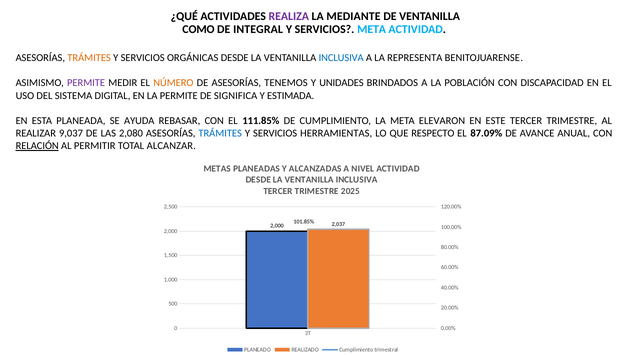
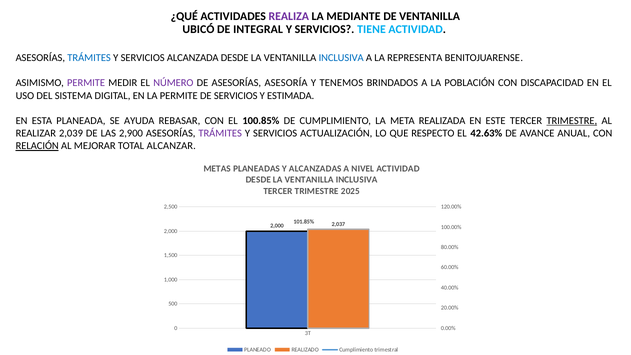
COMO: COMO -> UBICÓ (198, 29)
SERVICIOS META: META -> TIENE (371, 29)
TRÁMITES colour: orange -> blue (89, 58)
ORGÁNICAS: ORGÁNICAS -> ALCANZADA (193, 58)
NÚMERO colour: orange -> purple (173, 83)
TENEMOS: TENEMOS -> ASESORÍA (286, 83)
UNIDADES: UNIDADES -> TENEMOS (341, 83)
DE SIGNIFICA: SIGNIFICA -> SERVICIOS (236, 96)
111.85%: 111.85% -> 100.85% (261, 121)
ELEVARON: ELEVARON -> REALIZADA (442, 121)
TRIMESTRE underline: none -> present (572, 121)
9,037: 9,037 -> 2,039 (71, 133)
2,080: 2,080 -> 2,900 (131, 133)
TRÁMITES colour: blue -> purple (220, 133)
HERRAMIENTAS: HERRAMIENTAS -> ACTUALIZACIÓN (336, 133)
87.09%: 87.09% -> 42.63% (486, 133)
PERMITIR: PERMITIR -> MEJORAR (95, 146)
